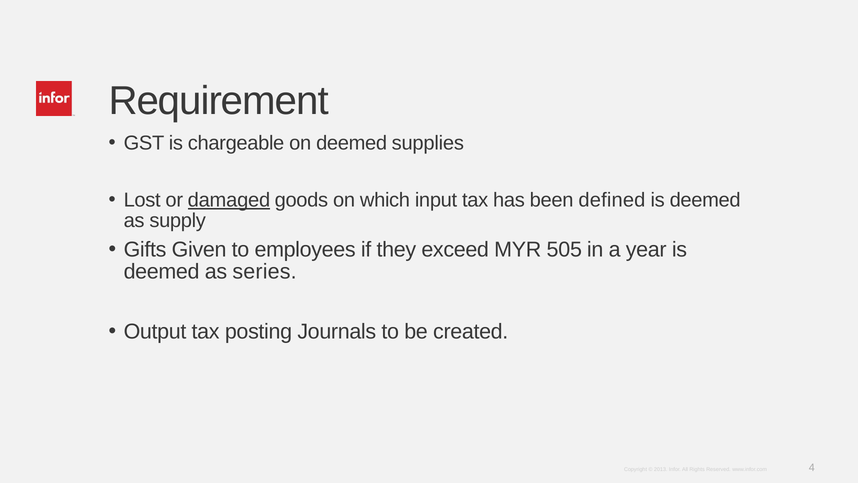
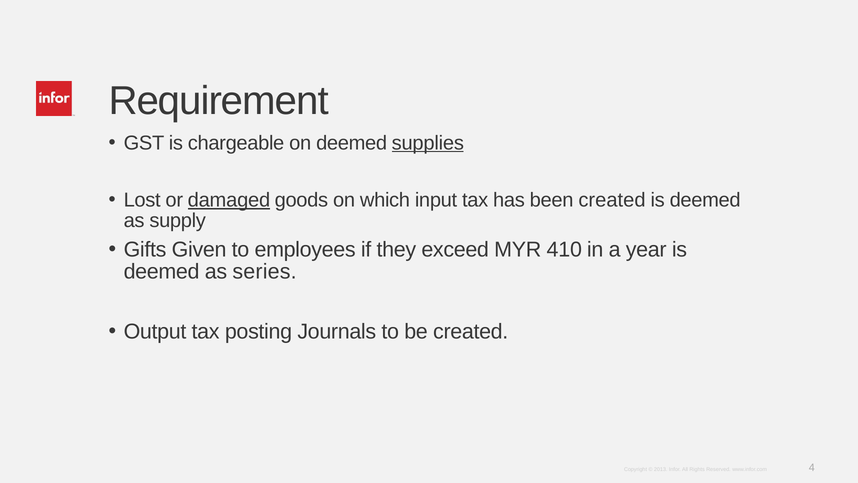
supplies underline: none -> present (428, 143)
been defined: defined -> created (612, 200)
505: 505 -> 410 (564, 250)
